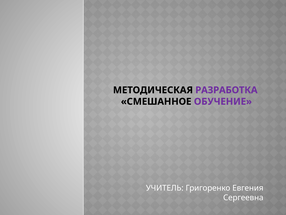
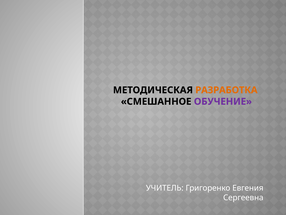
РАЗРАБОТКА colour: purple -> orange (226, 90)
